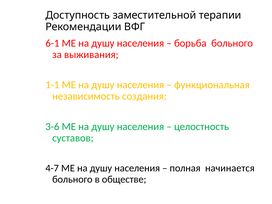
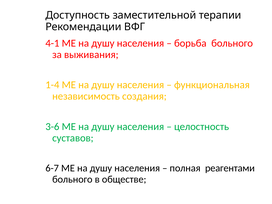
6-1: 6-1 -> 4-1 (52, 43)
1-1: 1-1 -> 1-4 (52, 85)
4-7: 4-7 -> 6-7 (52, 168)
начинается: начинается -> реагентами (230, 168)
